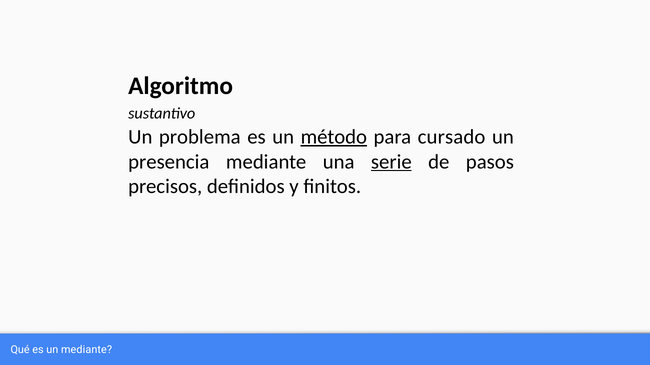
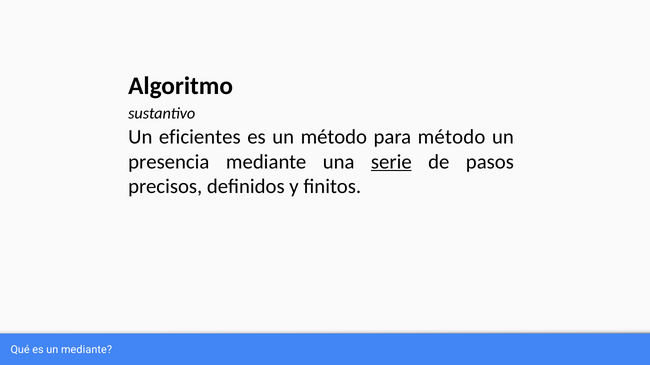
problema: problema -> eficientes (200, 137)
método underline: present -> none (334, 137)
para cursado: cursado -> método (452, 137)
